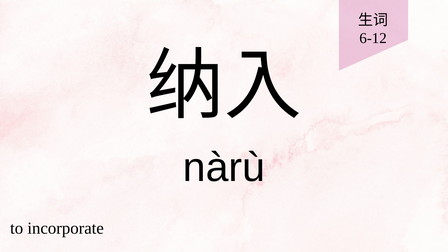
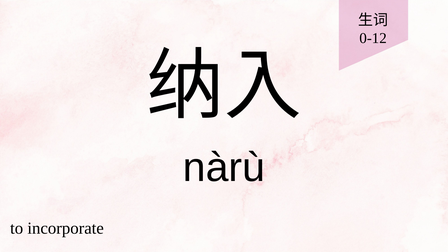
6-12: 6-12 -> 0-12 (373, 38)
